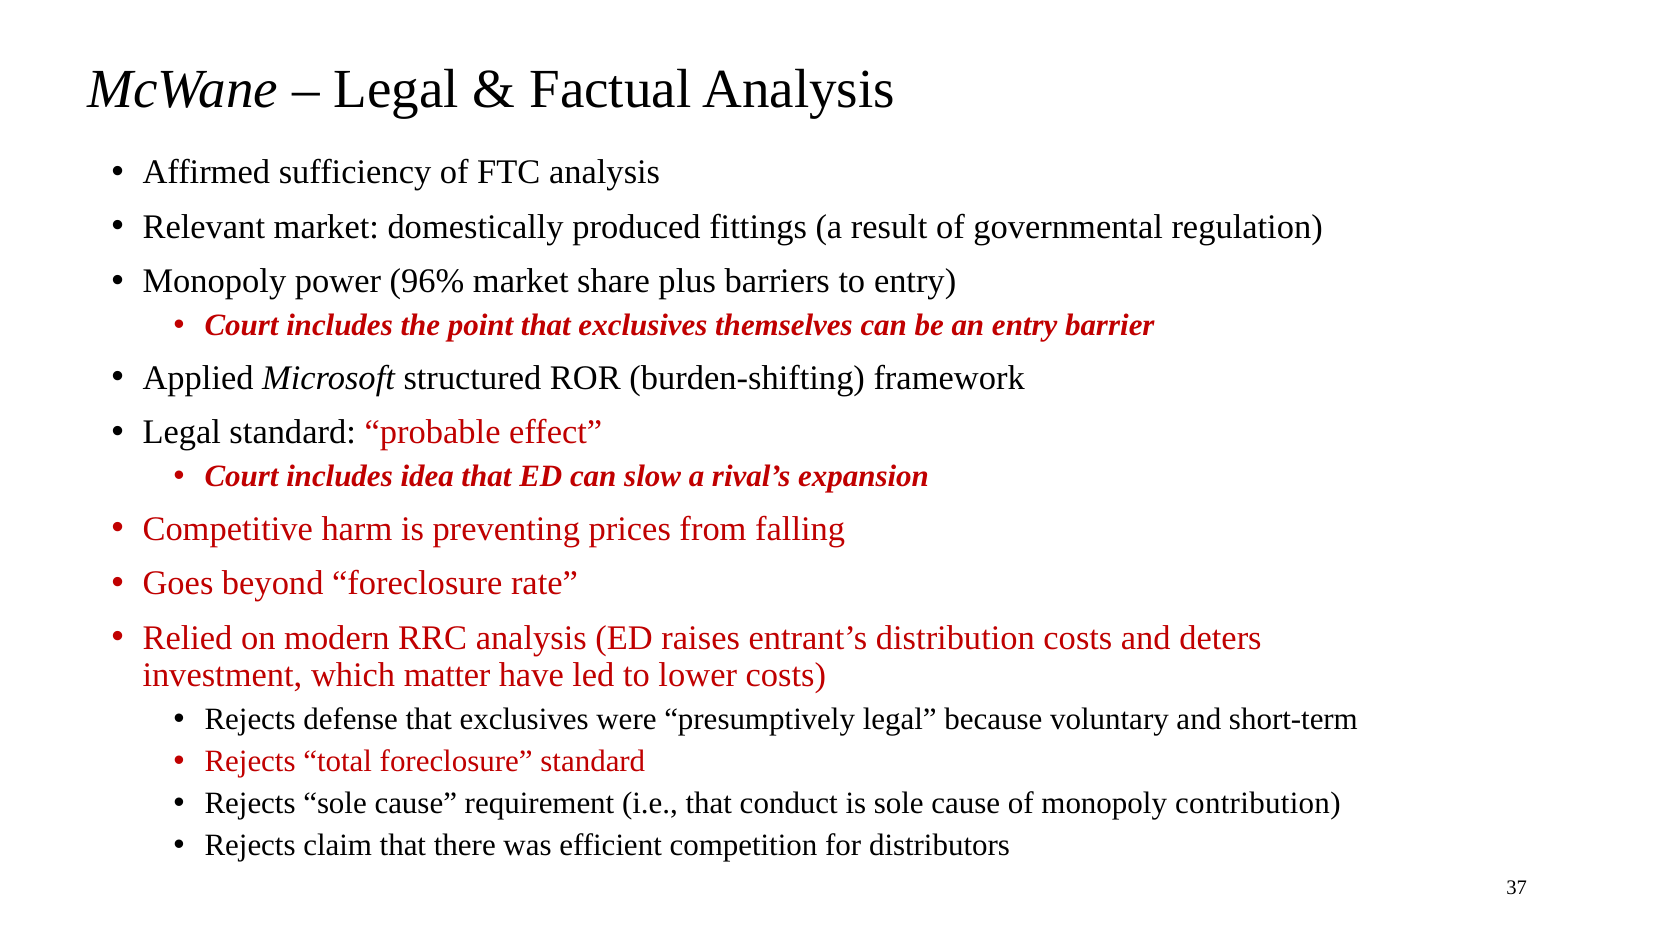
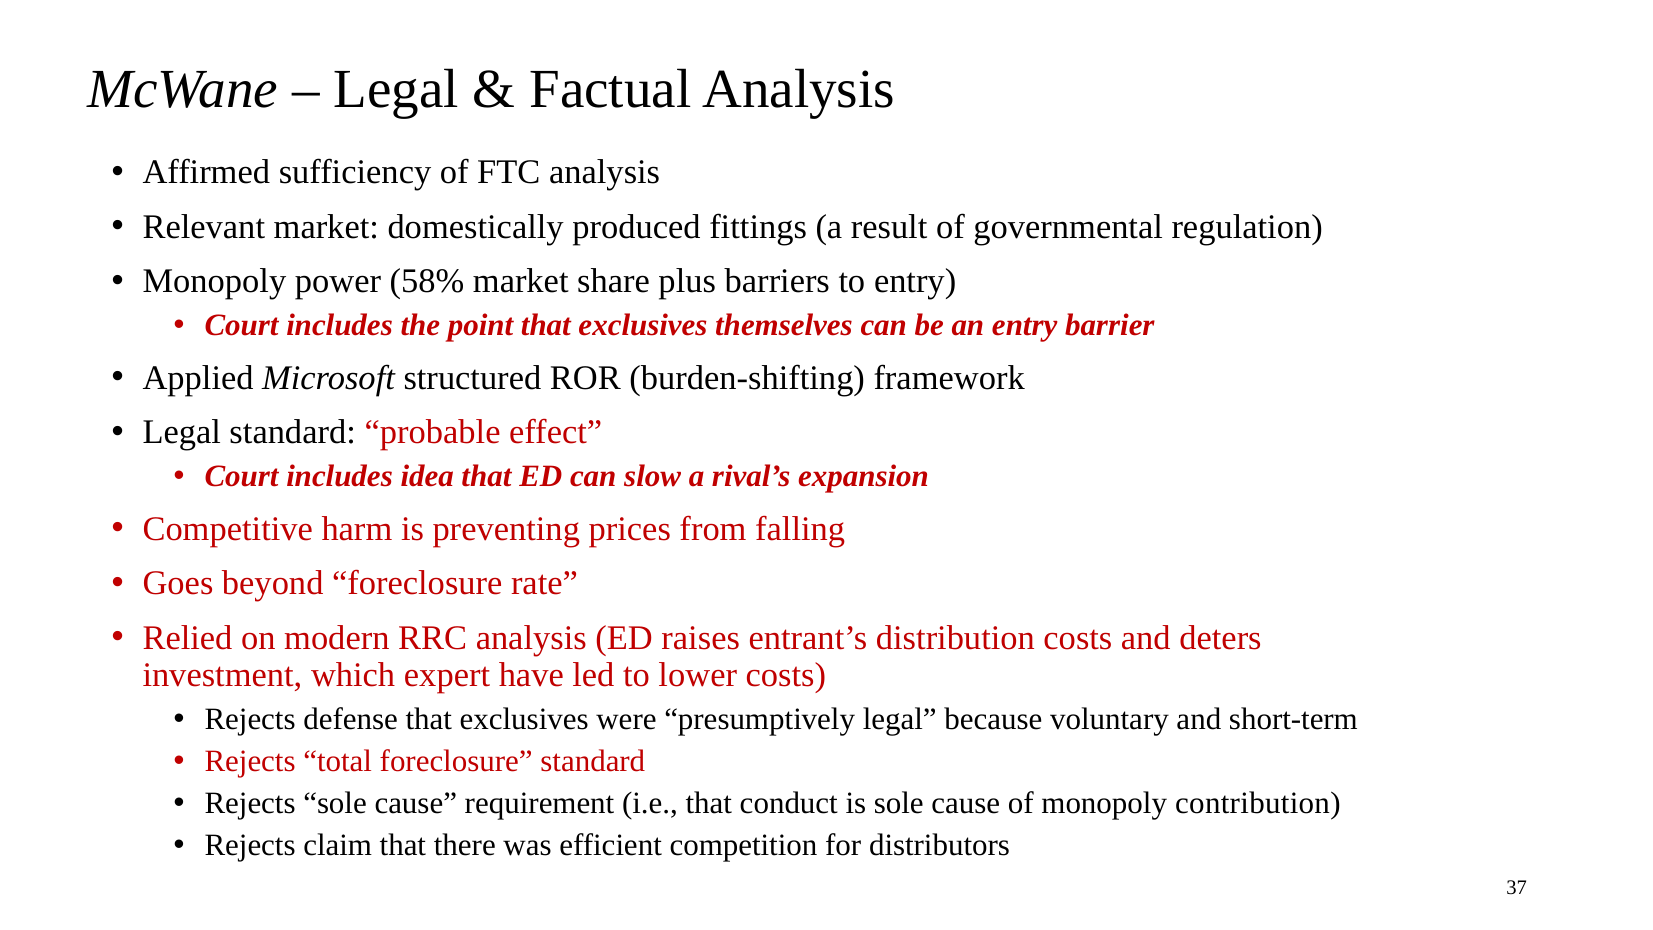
96%: 96% -> 58% (427, 281)
matter: matter -> expert (447, 675)
